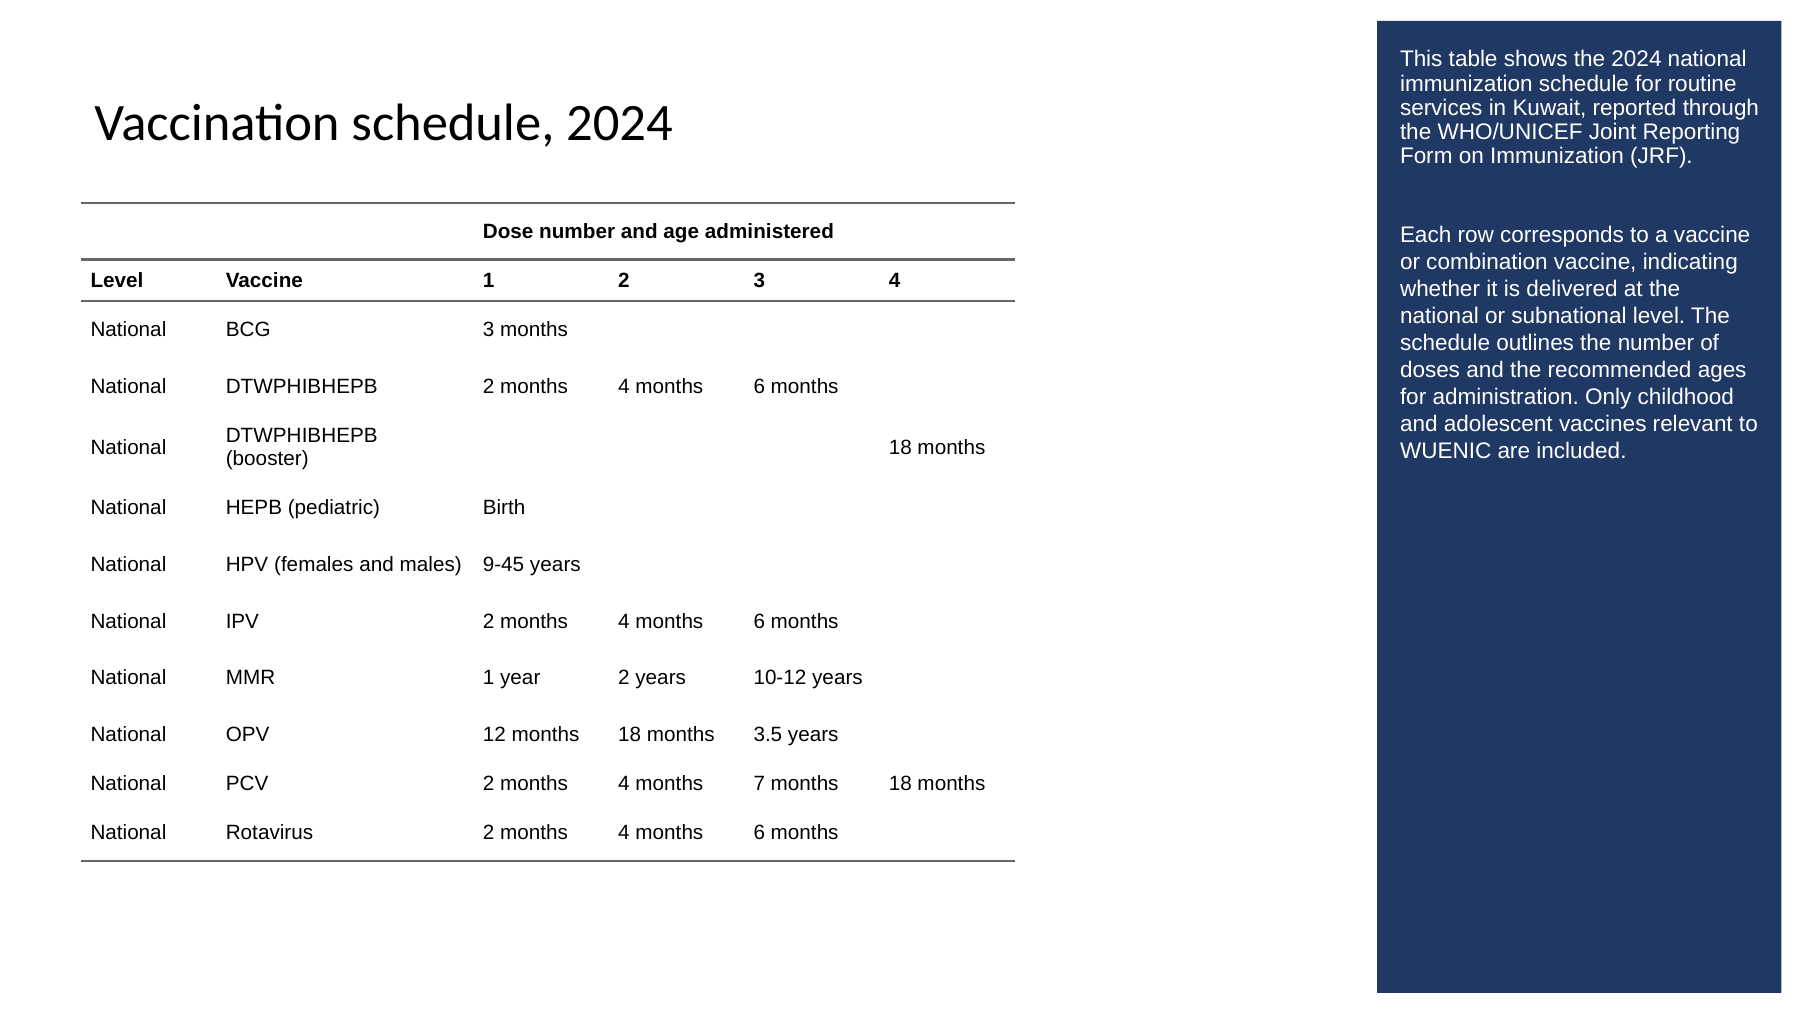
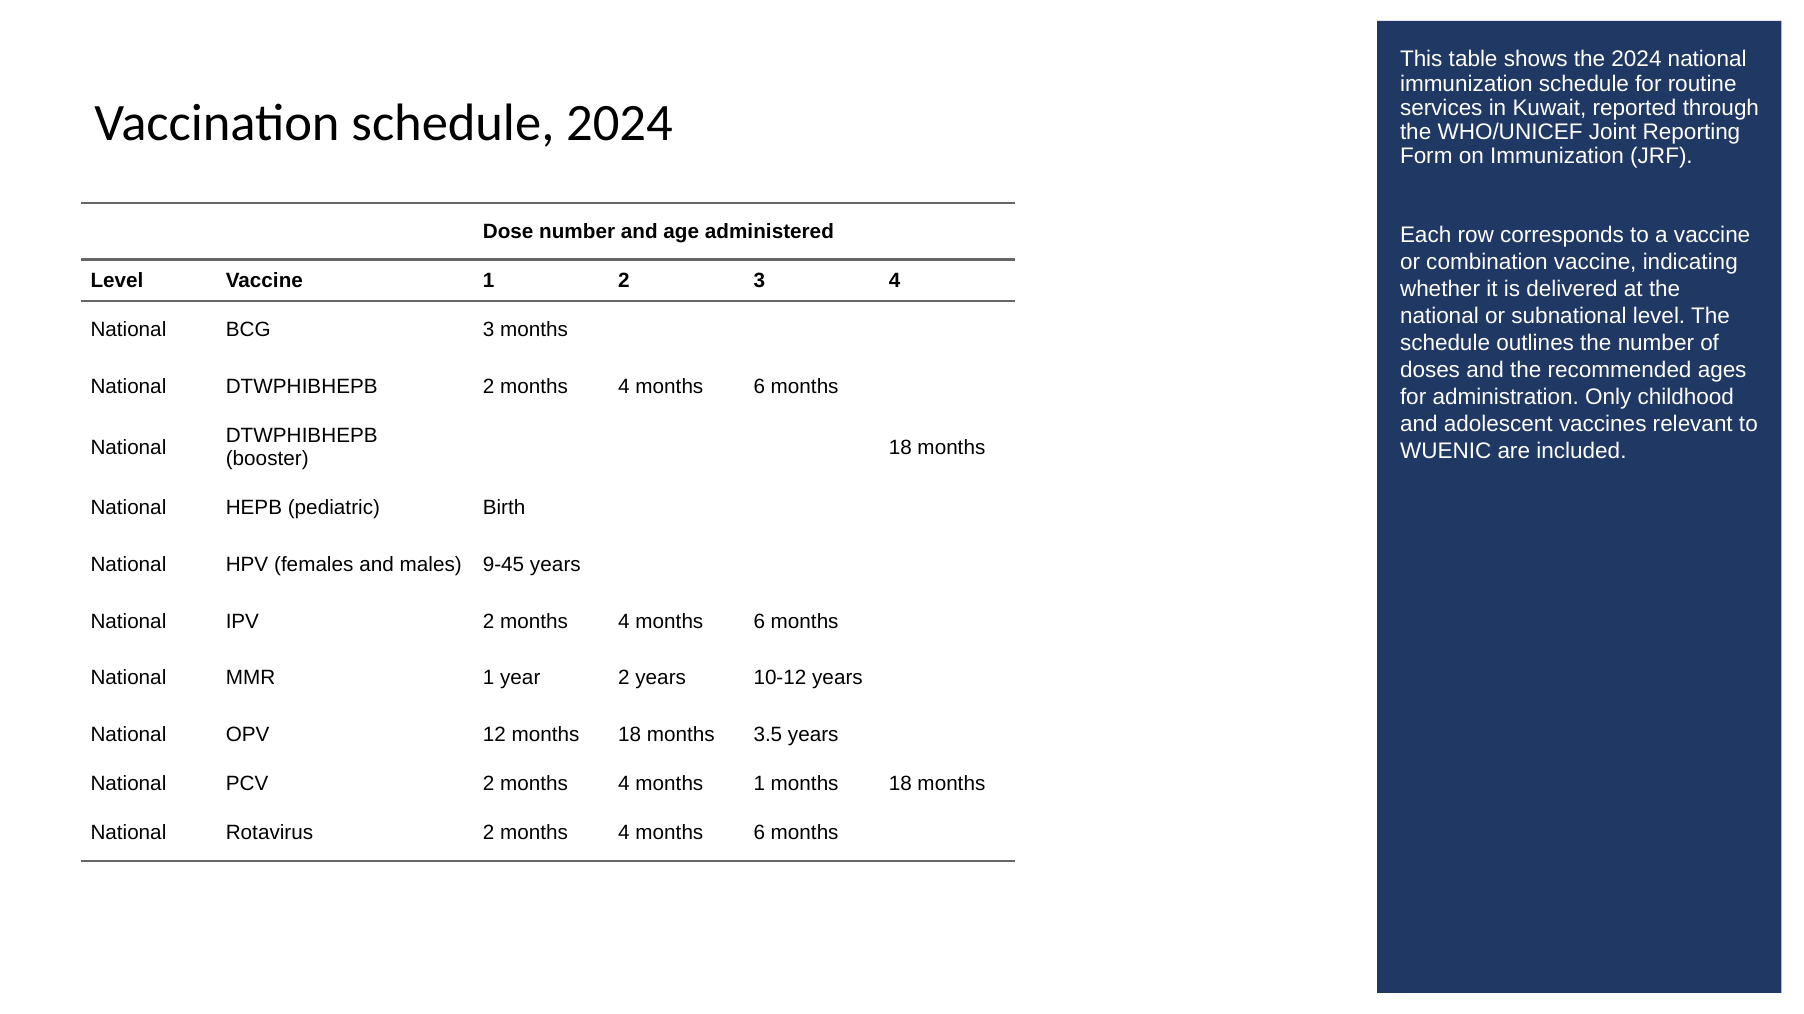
months 7: 7 -> 1 (759, 784)
